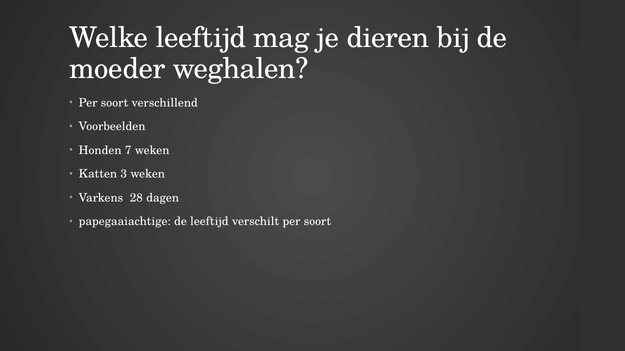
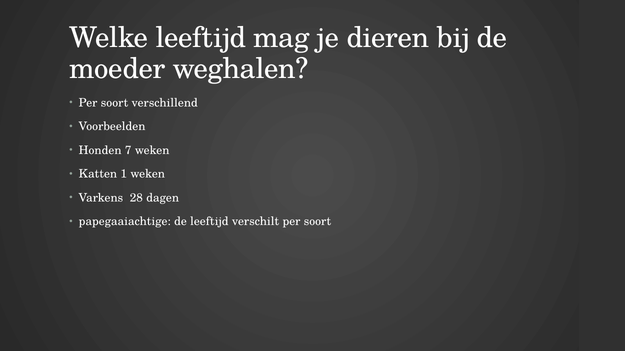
3: 3 -> 1 (124, 174)
